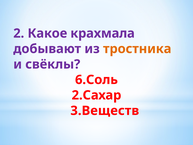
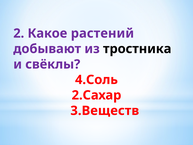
крахмала: крахмала -> растений (102, 33)
тростника colour: orange -> black (137, 49)
6.Соль: 6.Соль -> 4.Соль (96, 80)
